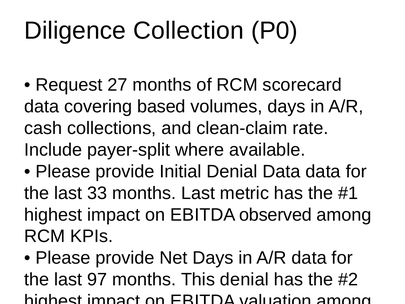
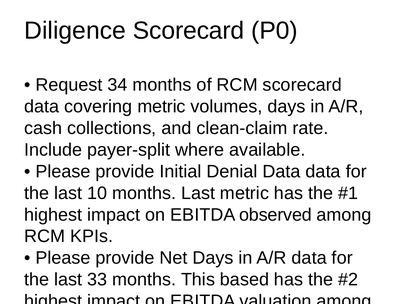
Diligence Collection: Collection -> Scorecard (189, 31)
27: 27 -> 34 (118, 85)
covering based: based -> metric (161, 107)
33: 33 -> 10 (97, 193)
97: 97 -> 33 (97, 279)
This denial: denial -> based (245, 279)
